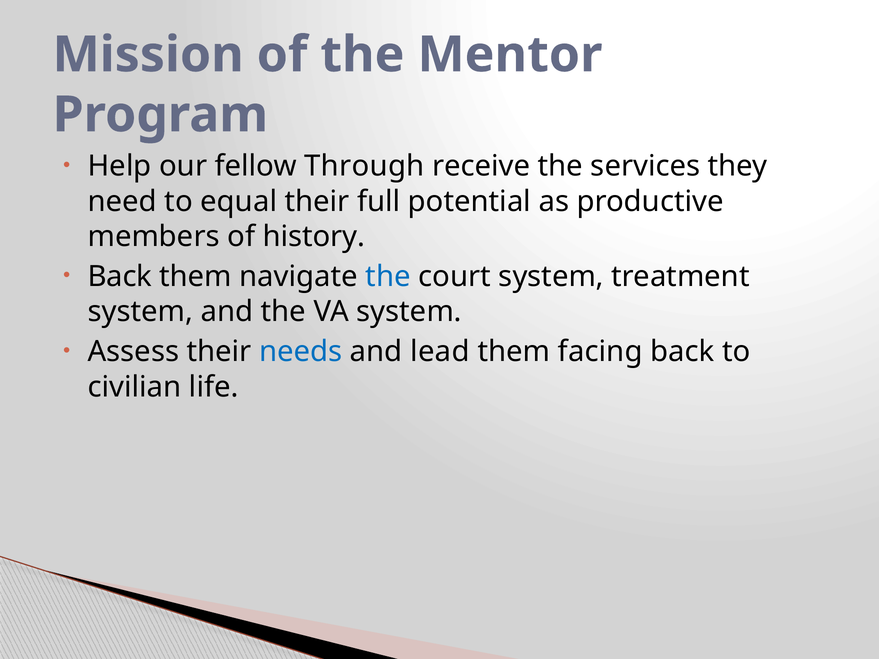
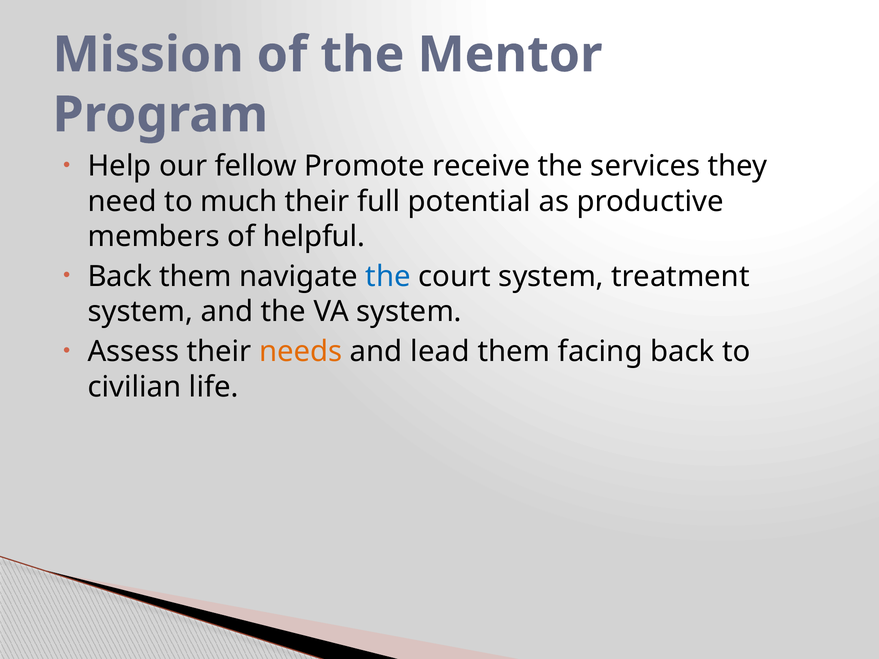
Through: Through -> Promote (364, 166)
equal: equal -> much (239, 202)
history: history -> helpful (314, 237)
needs colour: blue -> orange (301, 352)
